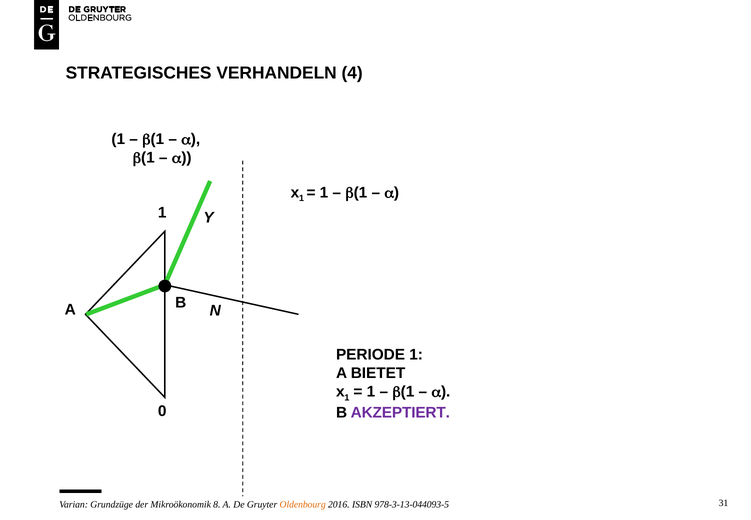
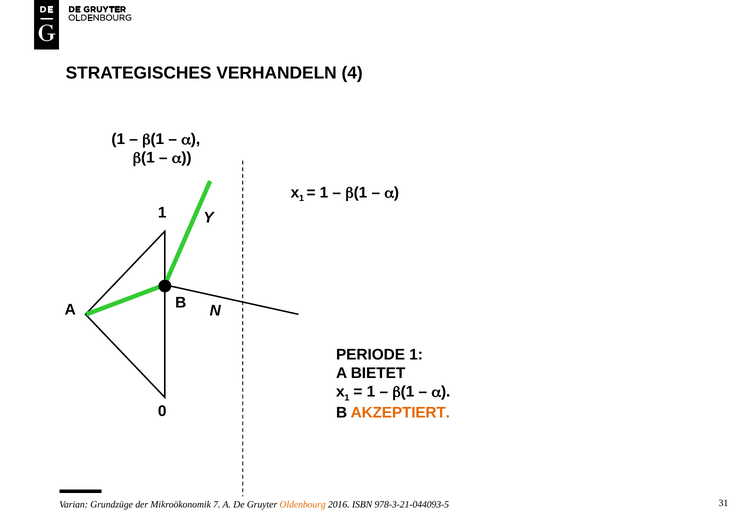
AKZEPTIERT colour: purple -> orange (400, 413)
8: 8 -> 7 (217, 504)
978-3-13-044093-5: 978-3-13-044093-5 -> 978-3-21-044093-5 (412, 504)
